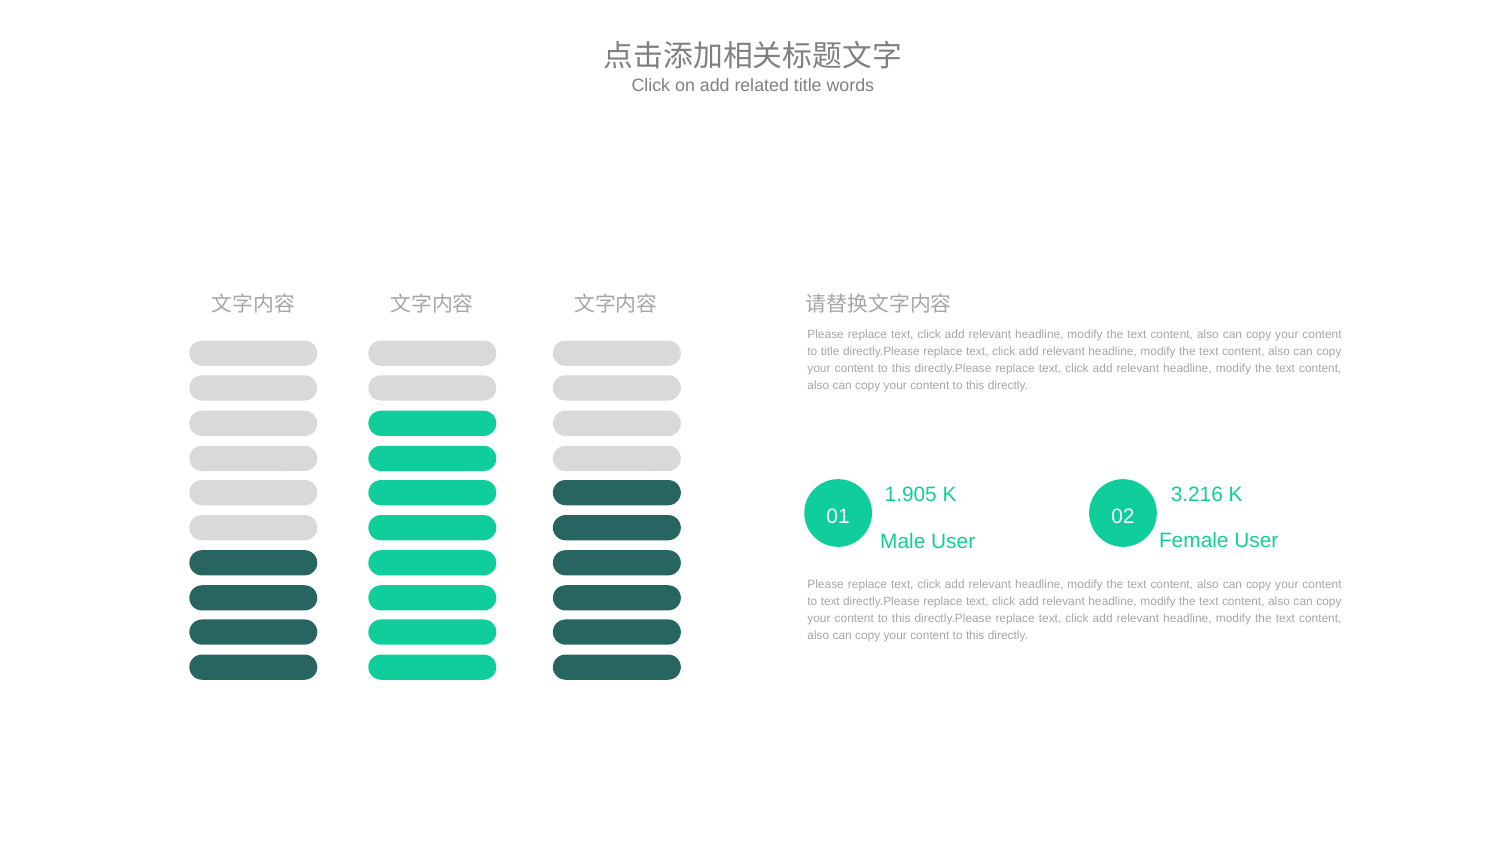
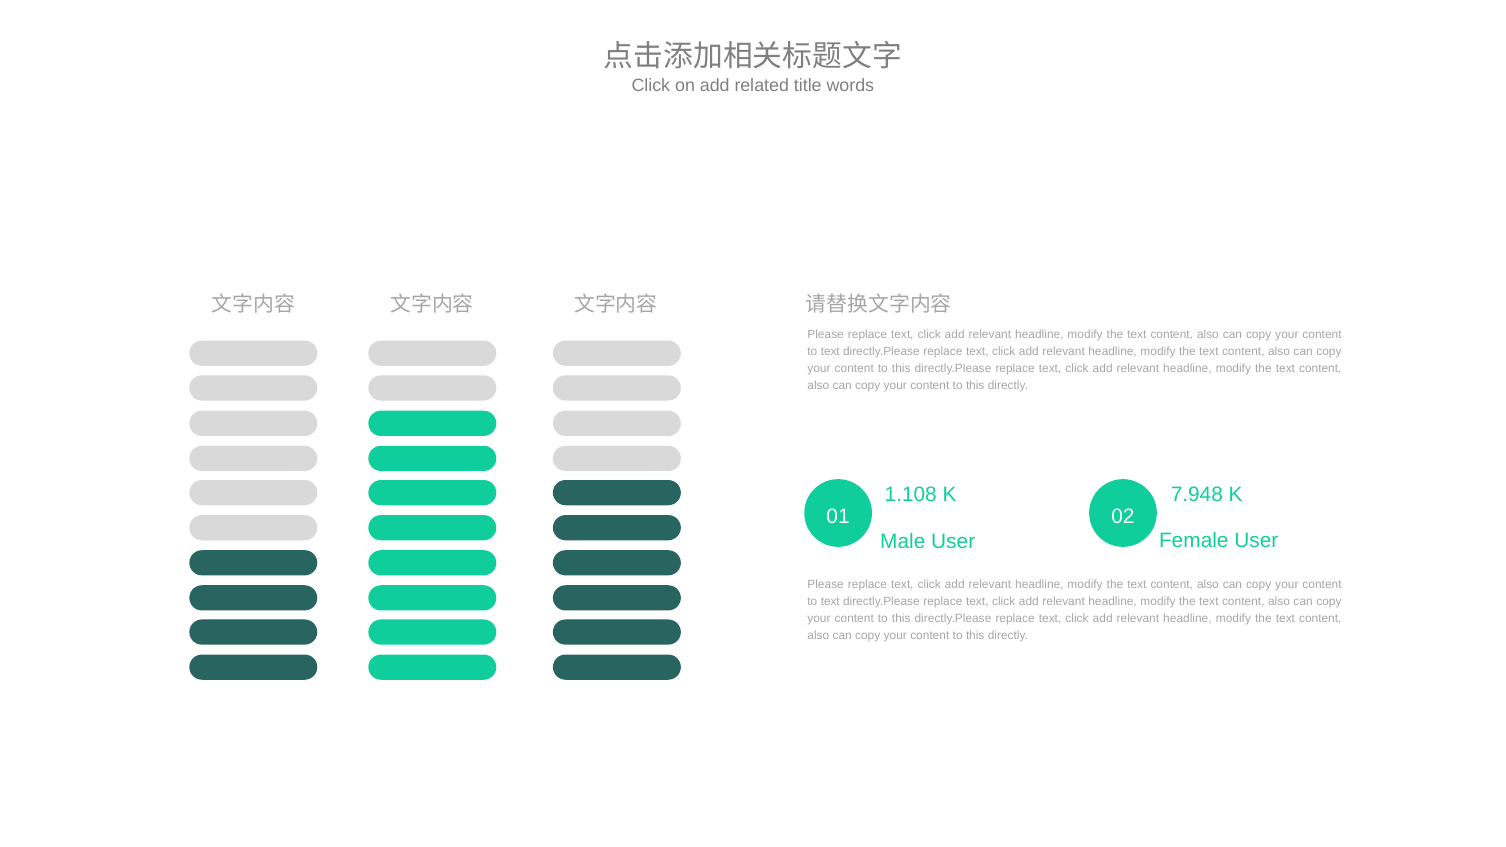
title: title -> text (830, 352)
1.905: 1.905 -> 1.108 (911, 495)
3.216: 3.216 -> 7.948 (1197, 495)
